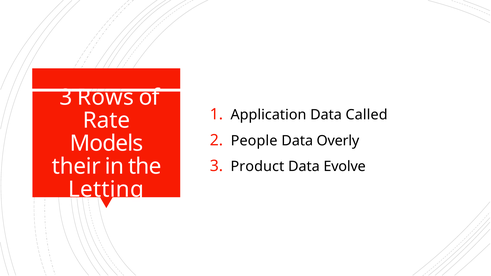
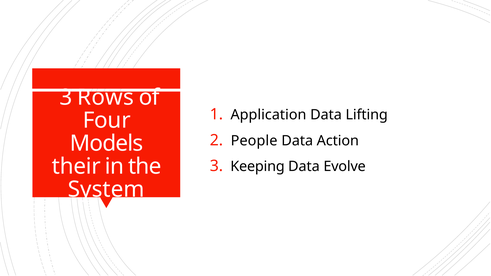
Called: Called -> Lifting (367, 115)
Rate: Rate -> Four (107, 121)
Overly: Overly -> Action (338, 141)
Product: Product -> Keeping (258, 166)
Letting: Letting -> System (106, 189)
